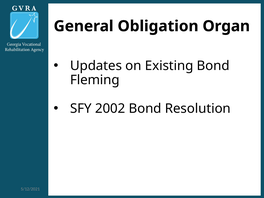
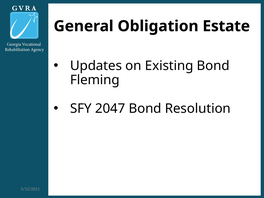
Organ: Organ -> Estate (226, 26)
2002: 2002 -> 2047 (110, 108)
